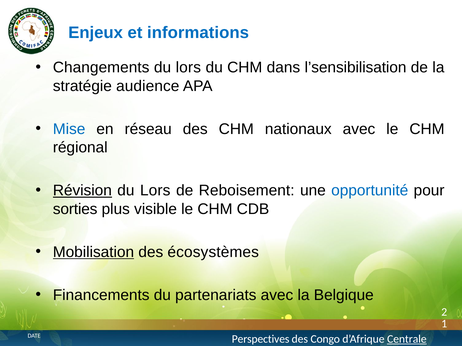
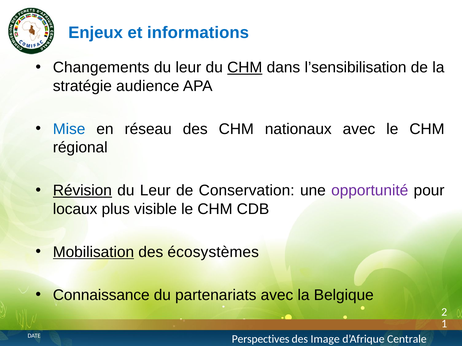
lors: lors -> leur (188, 68)
CHM underline: none -> present (245, 68)
Lors: Lors -> Leur (155, 191)
Reboisement: Reboisement -> Conservation (247, 191)
opportunité colour: blue -> purple (370, 191)
sorties: sorties -> locaux (75, 209)
Financements: Financements -> Connaissance (101, 296)
Congo: Congo -> Image (325, 339)
Centrale underline: present -> none (407, 339)
